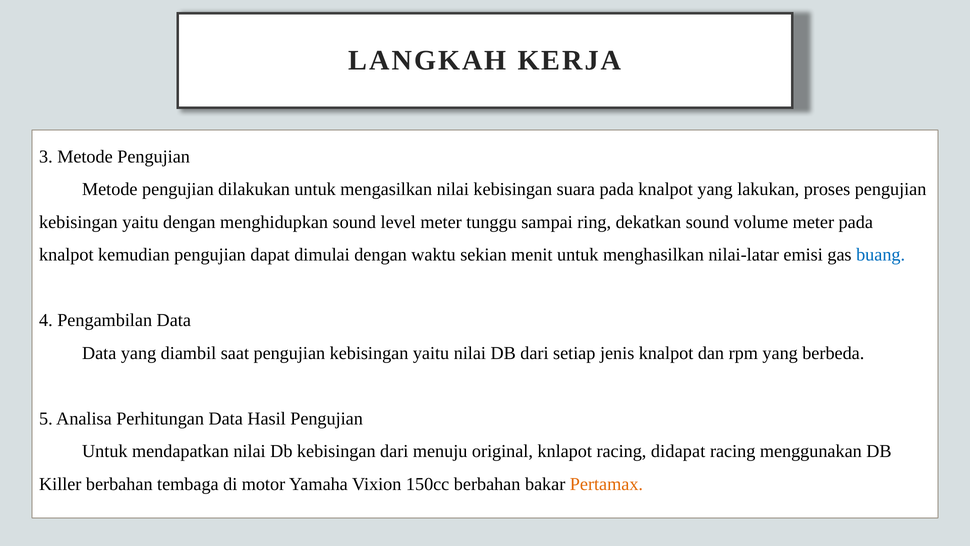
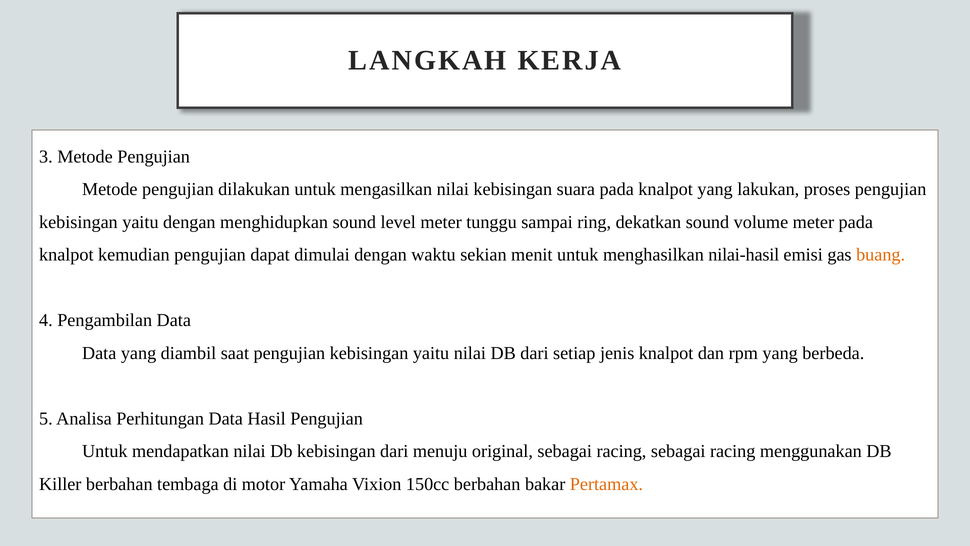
nilai-latar: nilai-latar -> nilai-hasil (744, 255)
buang colour: blue -> orange (881, 255)
original knlapot: knlapot -> sebagai (565, 451)
racing didapat: didapat -> sebagai (678, 451)
